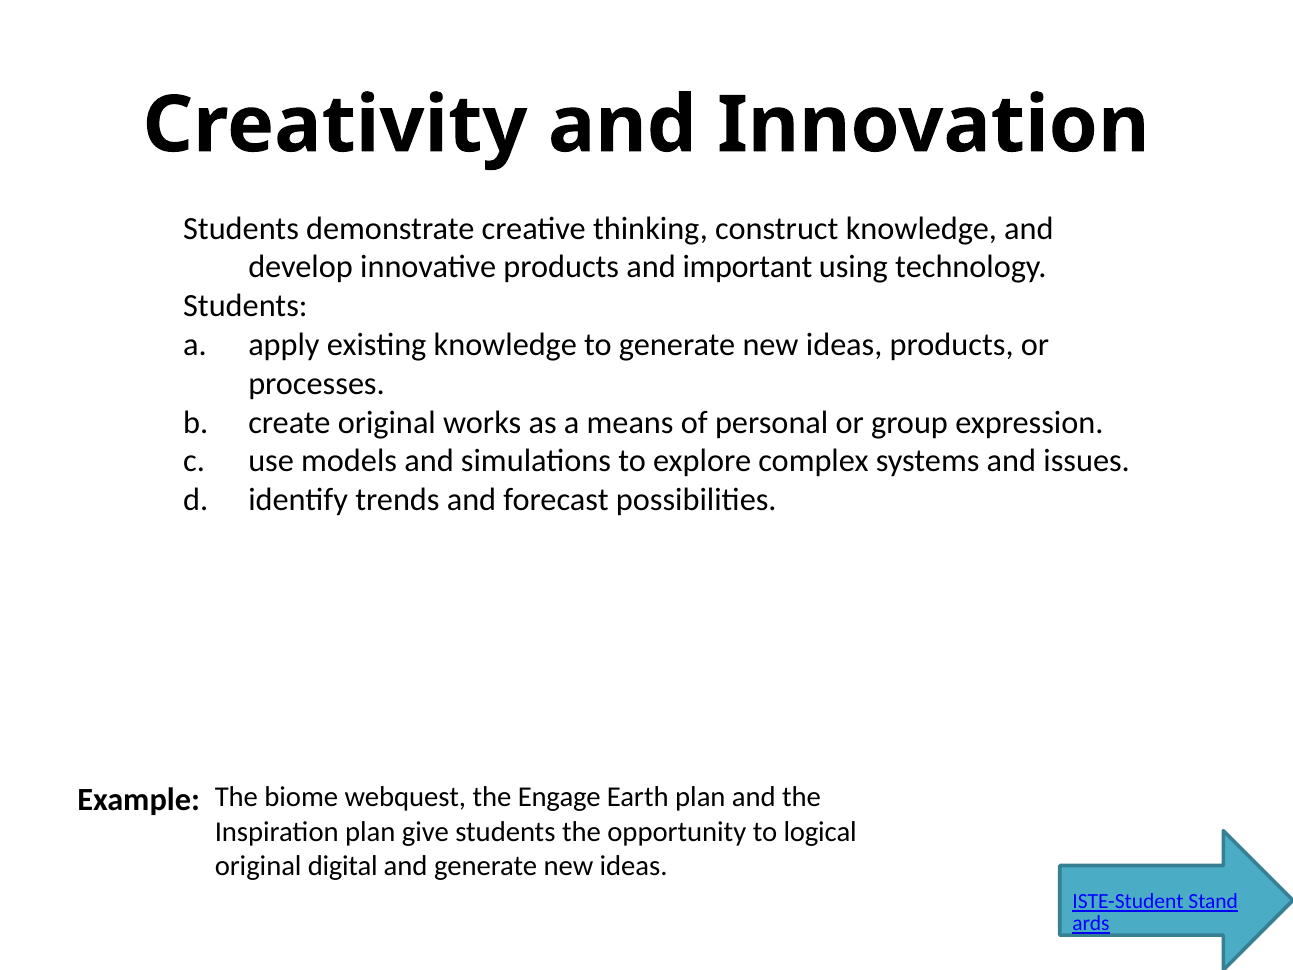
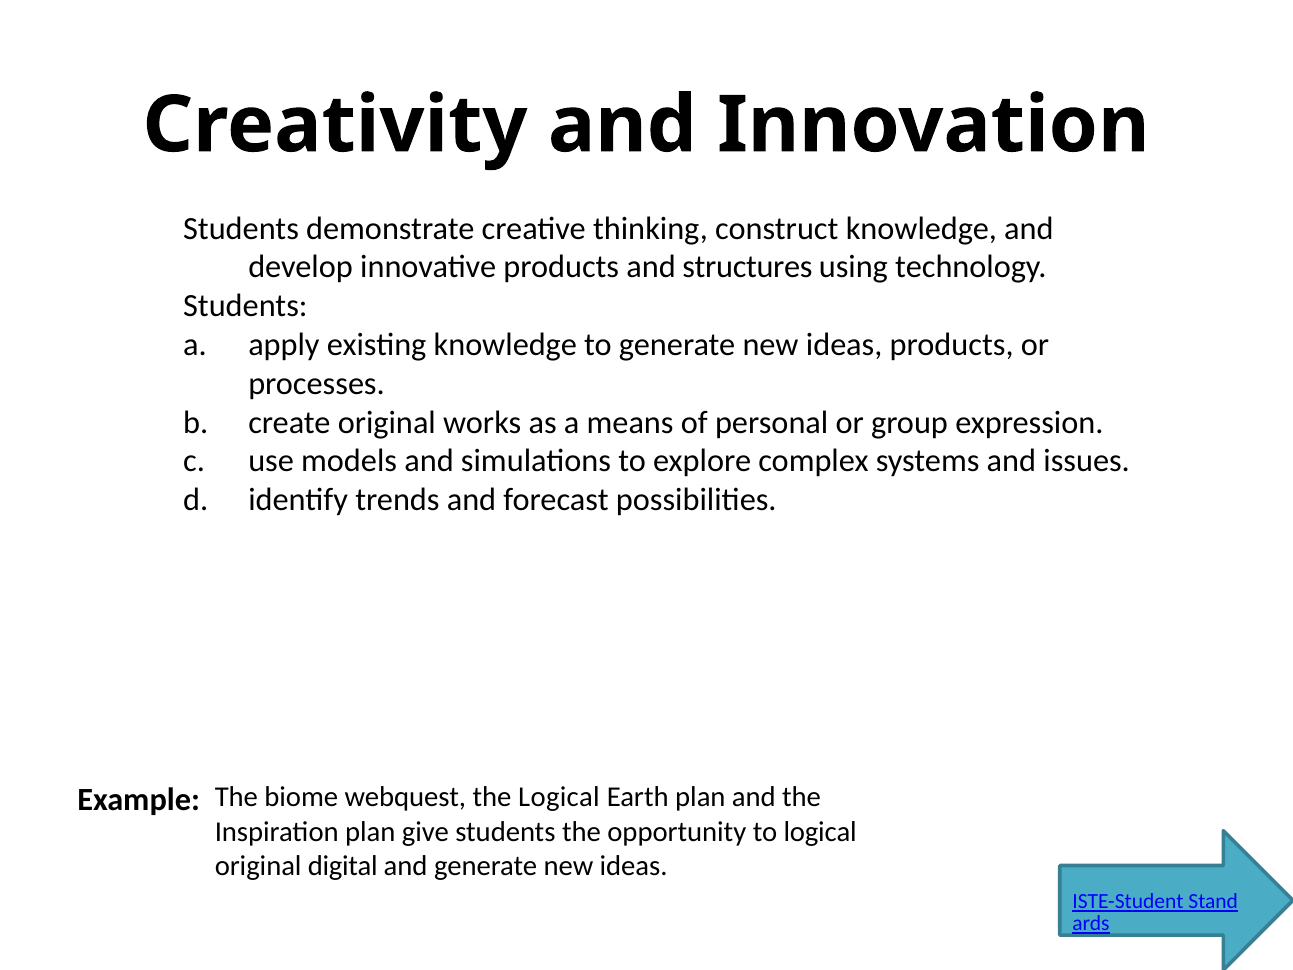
important: important -> structures (747, 267)
the Engage: Engage -> Logical (559, 797)
